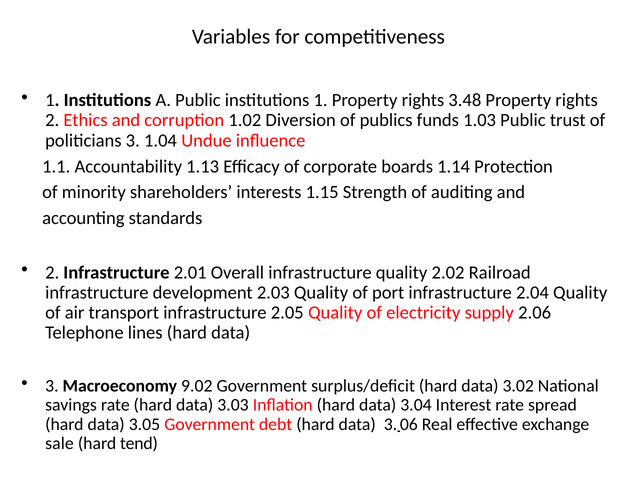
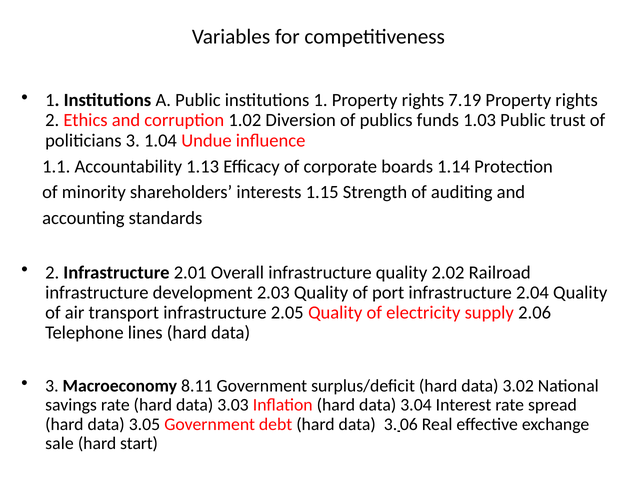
3.48: 3.48 -> 7.19 (465, 100)
9.02: 9.02 -> 8.11 (197, 386)
tend: tend -> start (139, 443)
